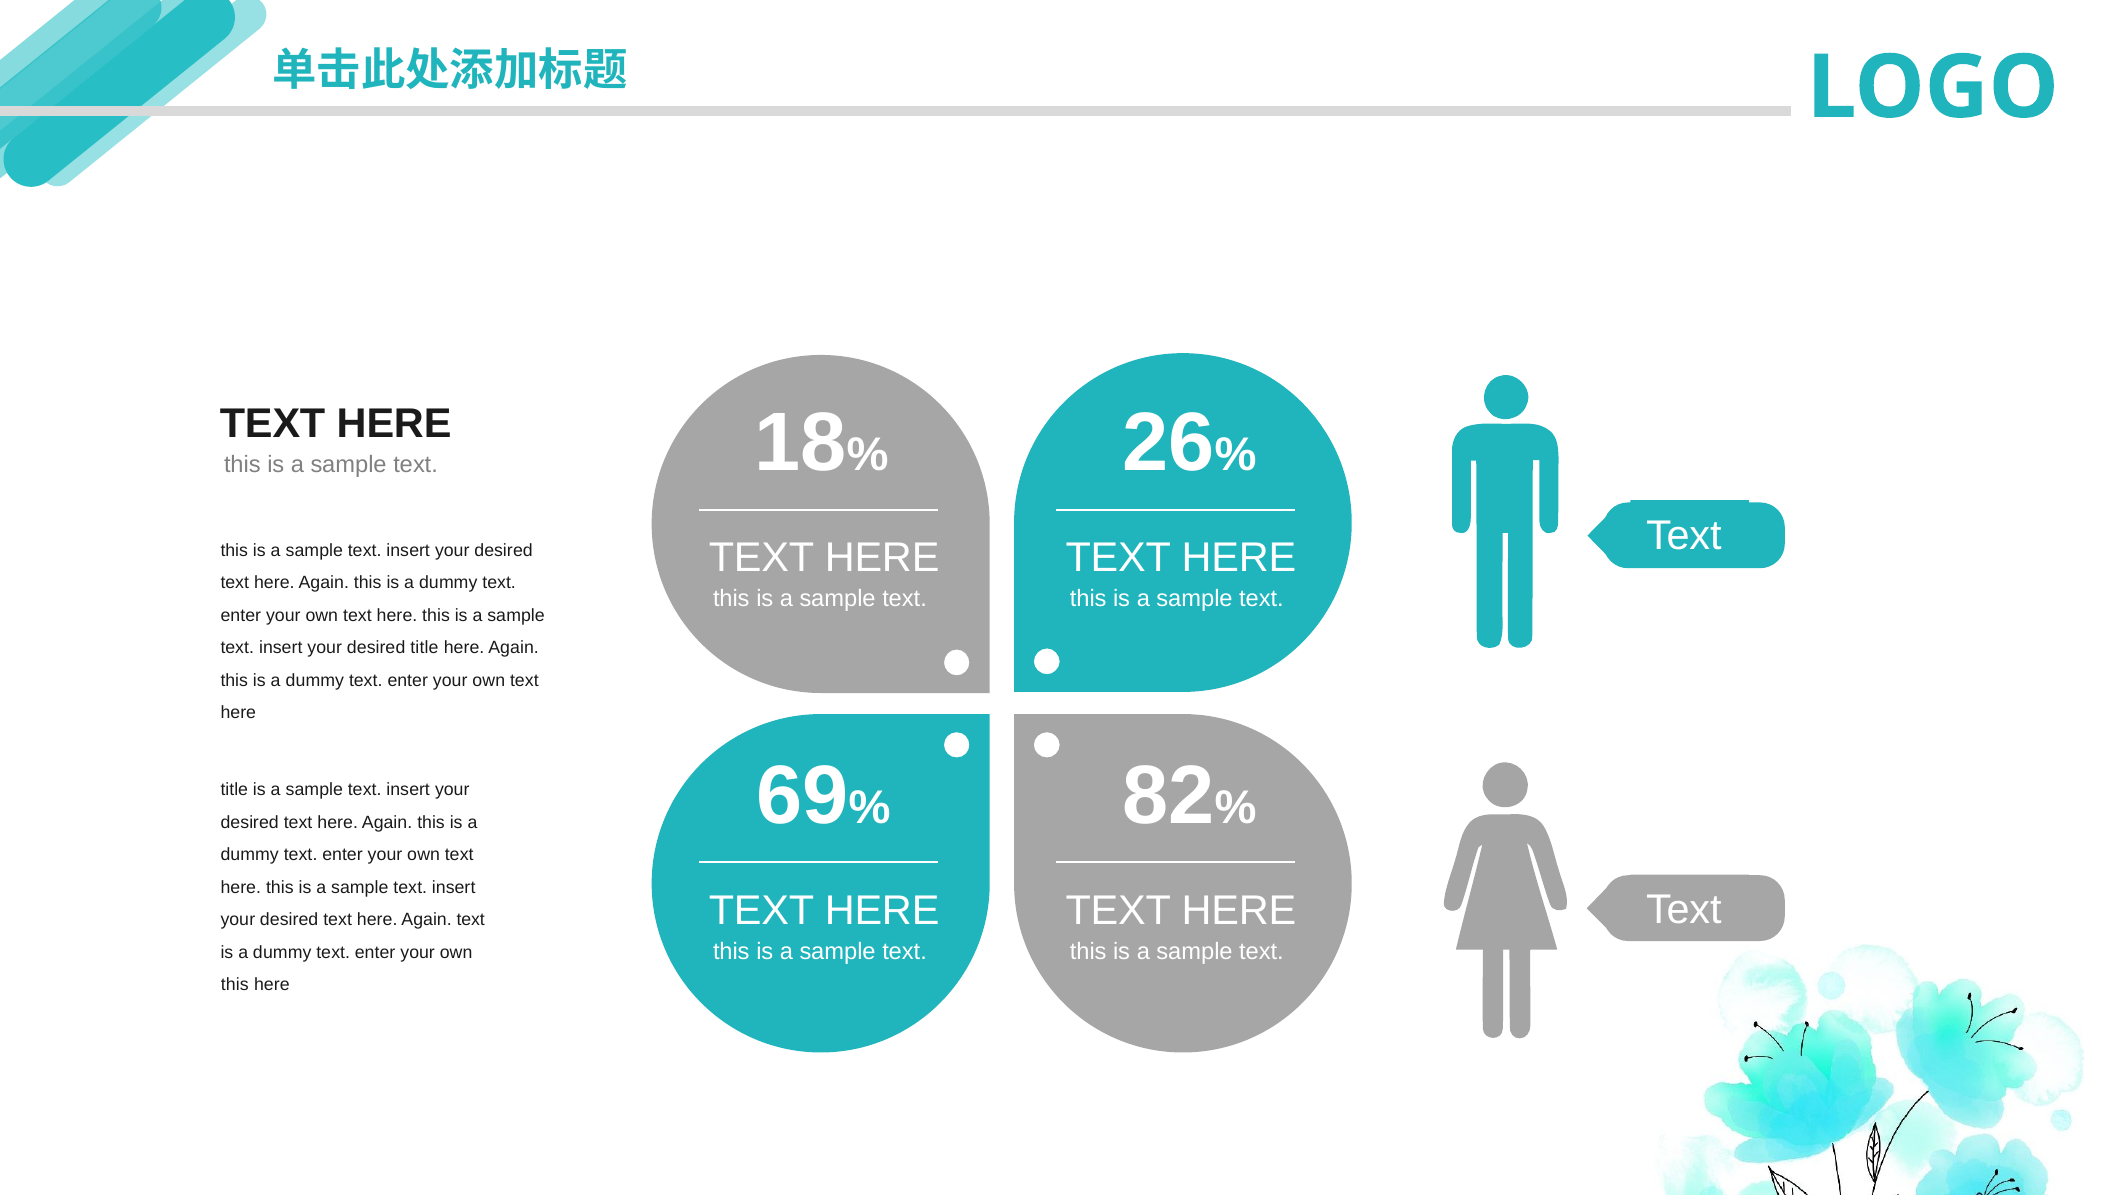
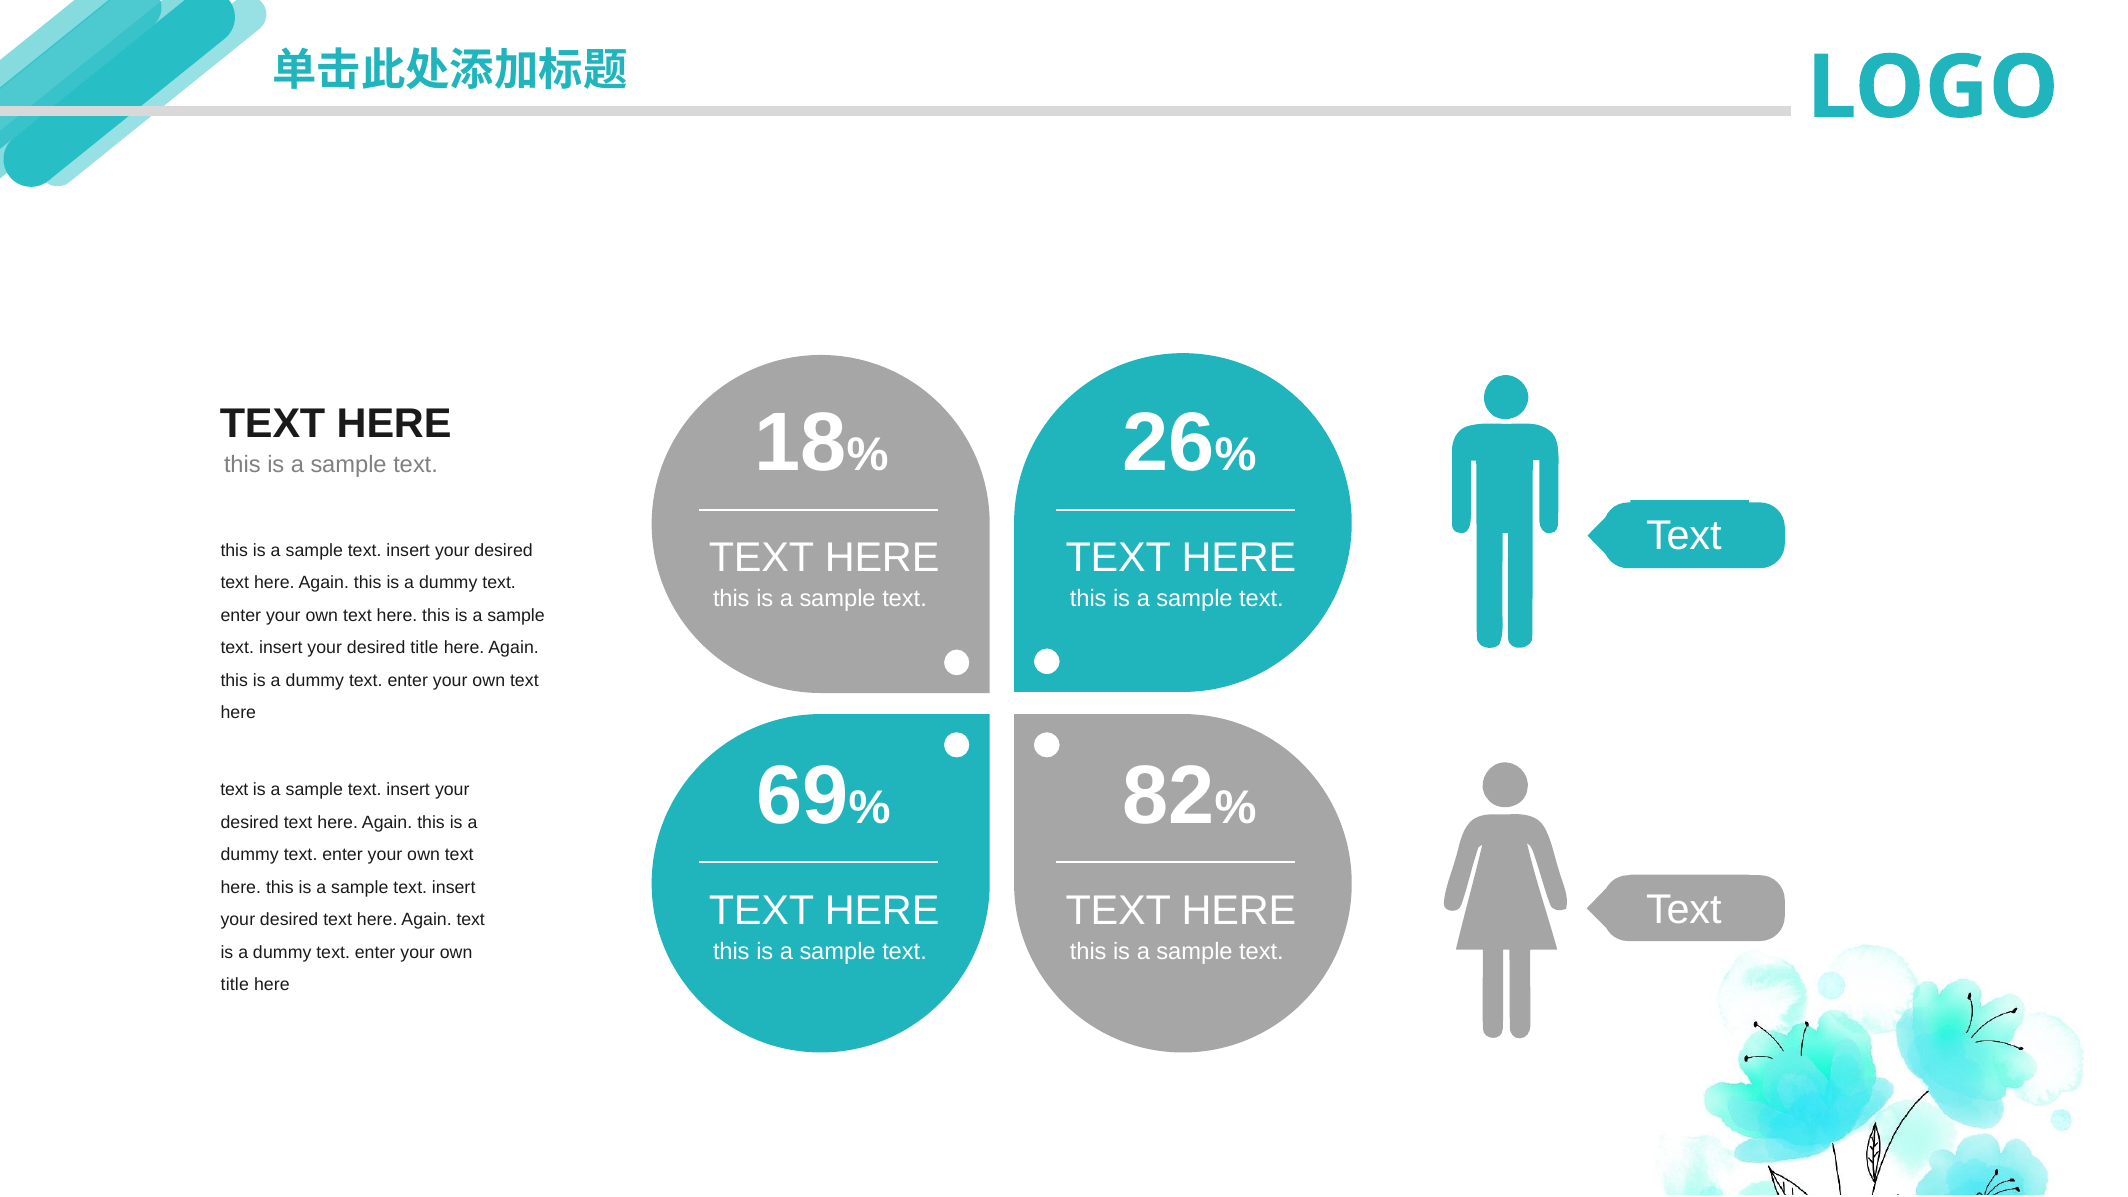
title: title -> text (234, 790)
this: this -> title (235, 985)
